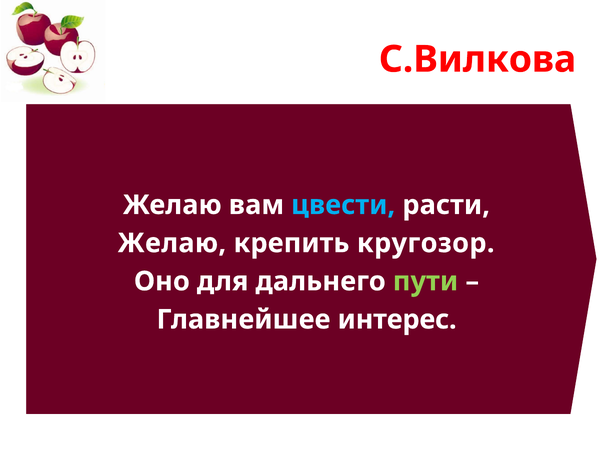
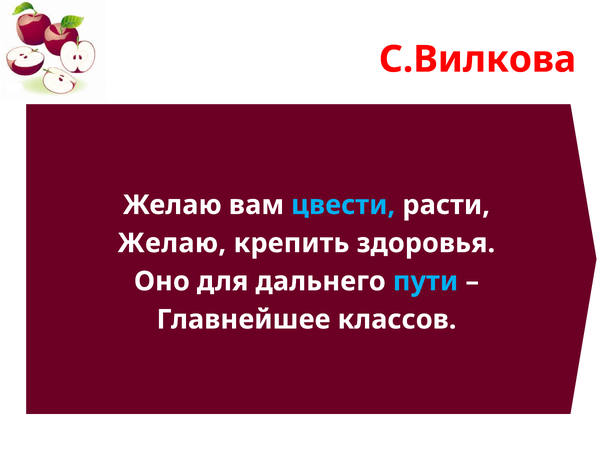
кругозор: кругозор -> здоровья (426, 243)
пути colour: light green -> light blue (425, 281)
интерес: интерес -> классов (397, 319)
